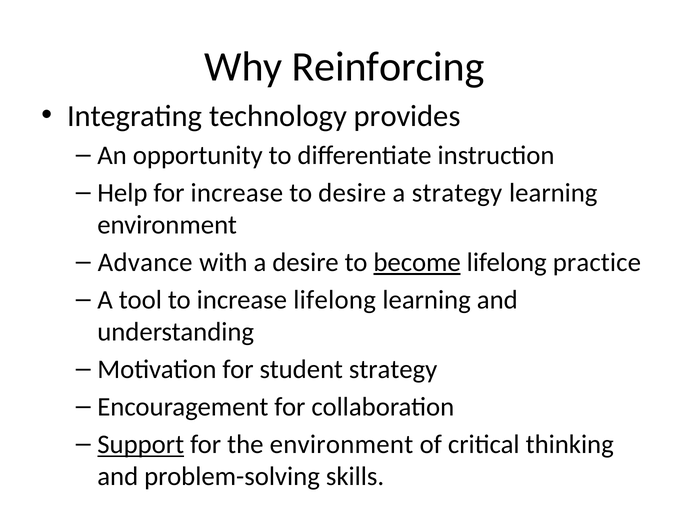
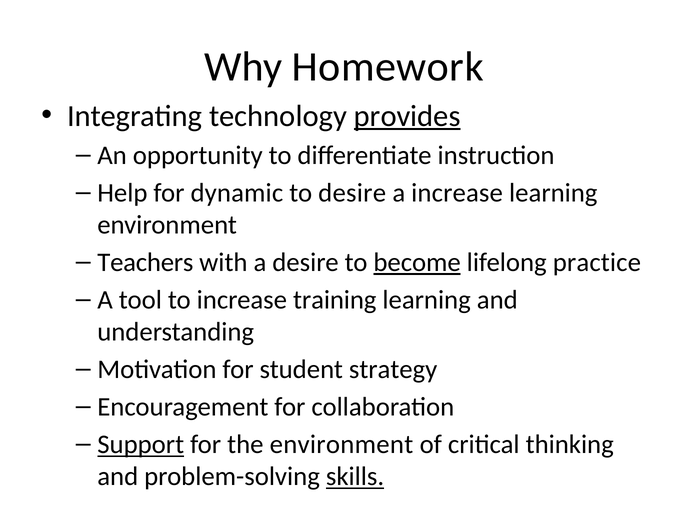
Reinforcing: Reinforcing -> Homework (388, 67)
provides underline: none -> present (407, 116)
for increase: increase -> dynamic (237, 193)
a strategy: strategy -> increase (457, 193)
Advance: Advance -> Teachers (145, 262)
increase lifelong: lifelong -> training (335, 300)
skills underline: none -> present (355, 476)
